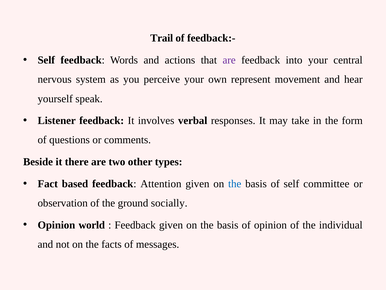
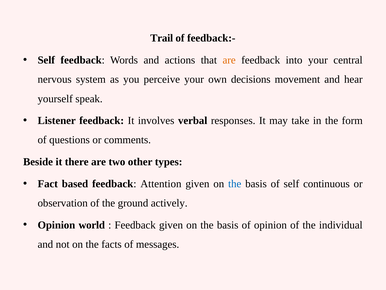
are colour: purple -> orange (229, 60)
represent: represent -> decisions (251, 79)
committee: committee -> continuous (326, 183)
socially: socially -> actively (169, 203)
